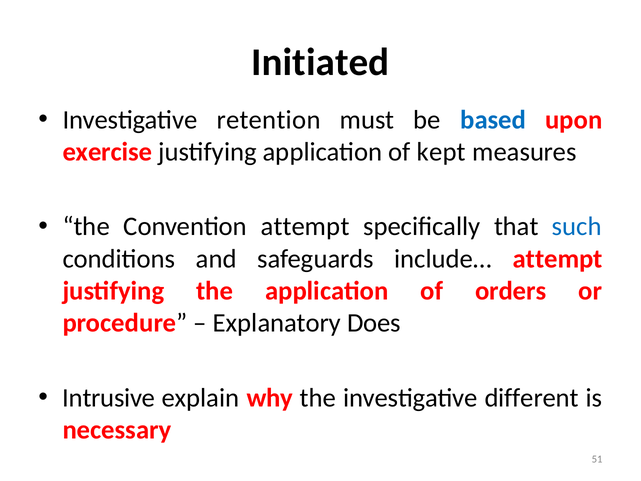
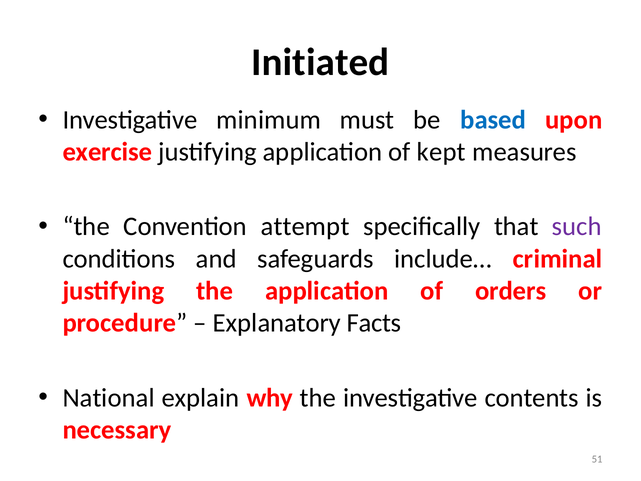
retention: retention -> minimum (269, 120)
such colour: blue -> purple (577, 227)
include… attempt: attempt -> criminal (558, 259)
Does: Does -> Facts (374, 323)
Intrusive: Intrusive -> National (109, 397)
different: different -> contents (532, 397)
